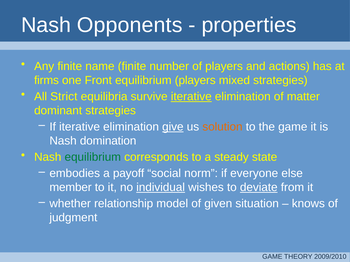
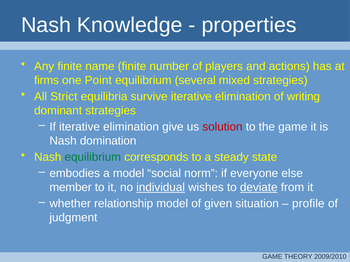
Opponents: Opponents -> Knowledge (130, 25)
Front: Front -> Point (98, 80)
equilibrium players: players -> several (195, 80)
iterative underline: present -> none (191, 97)
matter: matter -> writing (303, 97)
give underline: present -> none (173, 127)
solution colour: orange -> red (222, 127)
a payoff: payoff -> model (129, 174)
knows: knows -> profile (308, 204)
